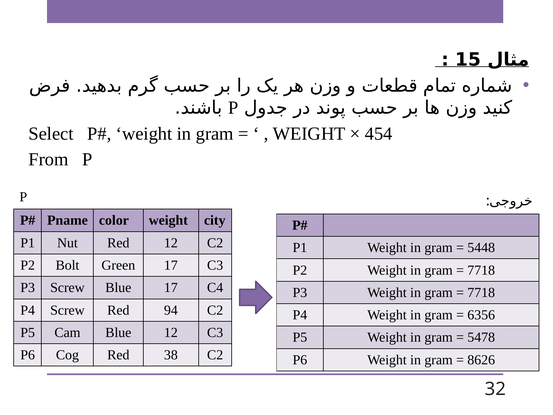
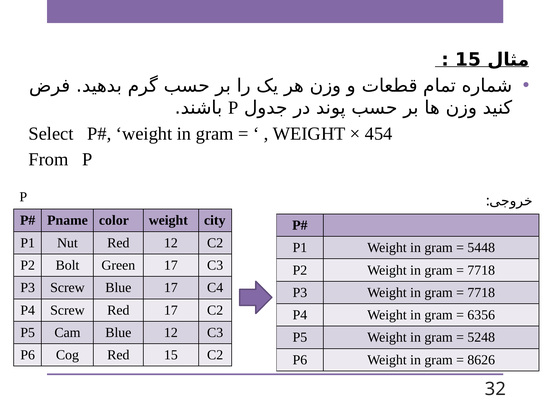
Red 94: 94 -> 17 (171, 310)
5478: 5478 -> 5248 (481, 337)
Red 38: 38 -> 15 (171, 355)
